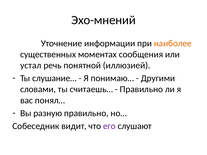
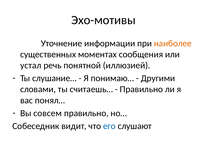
Эхо-мнений: Эхо-мнений -> Эхо-мотивы (103, 20)
разную: разную -> совсем (48, 113)
его colour: purple -> blue (109, 126)
